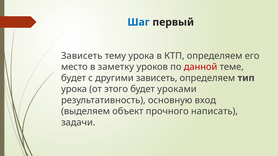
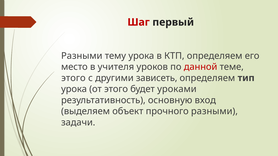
Шаг colour: blue -> red (139, 22)
Зависеть: Зависеть -> Разными (82, 56)
заметку: заметку -> учителя (116, 67)
будет: будет -> этого (73, 78)
прочного написать: написать -> разными (214, 112)
